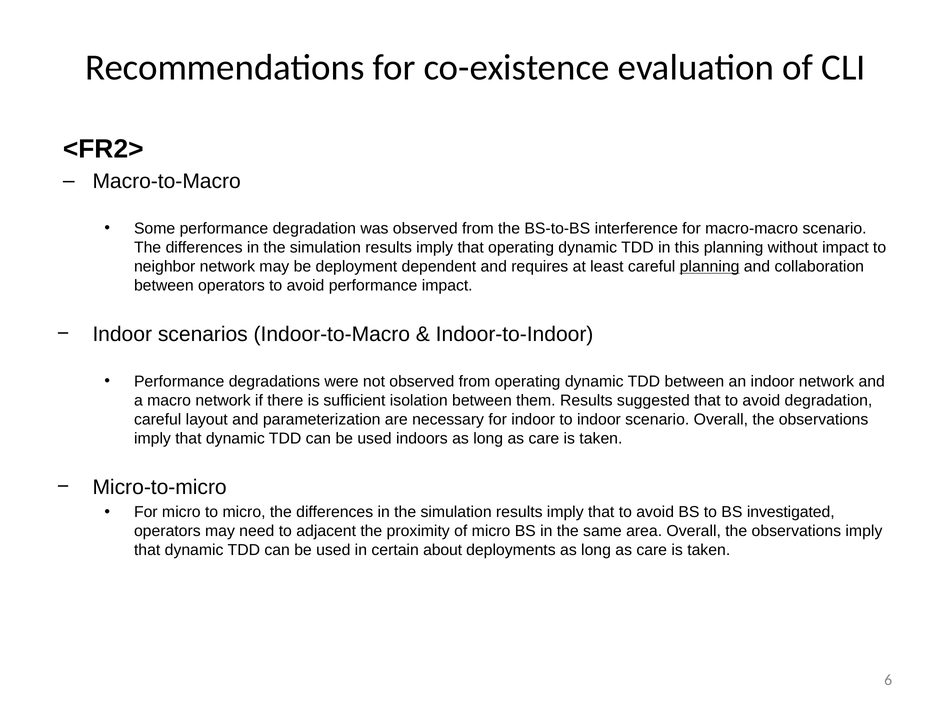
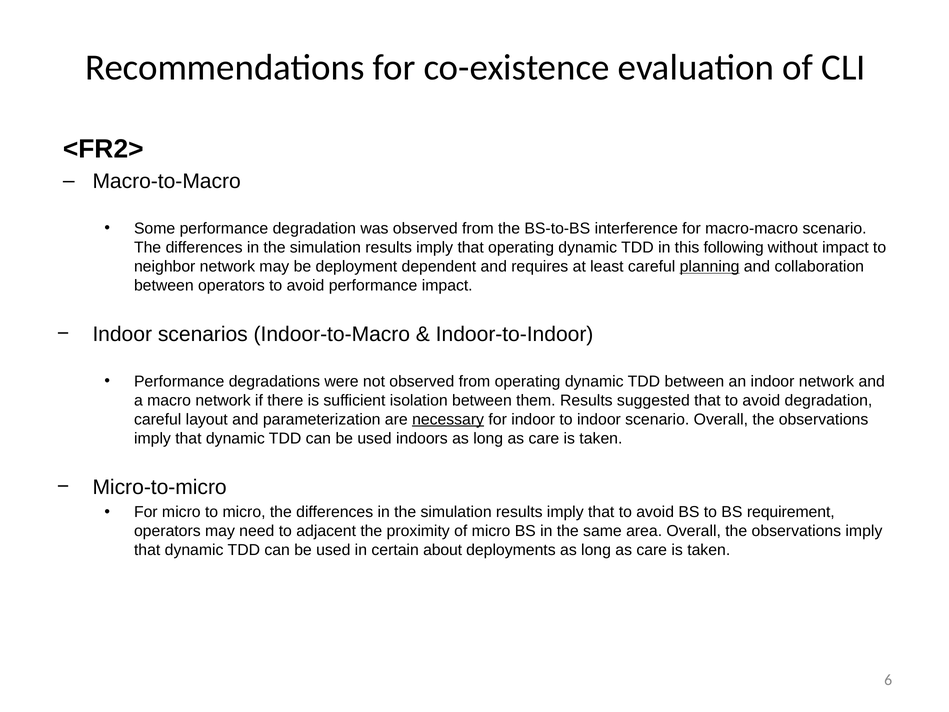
this planning: planning -> following (734, 247)
necessary underline: none -> present (448, 419)
investigated: investigated -> requirement (791, 512)
